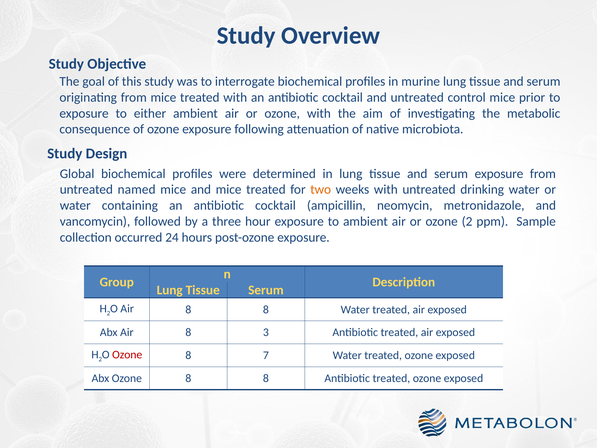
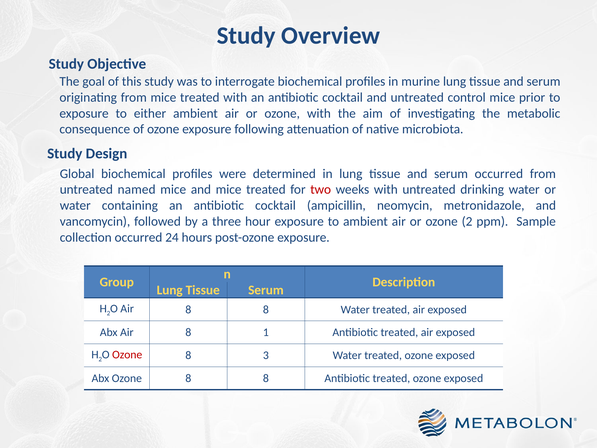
serum exposure: exposure -> occurred (499, 174)
two colour: orange -> red (321, 189)
3: 3 -> 1 (266, 332)
7: 7 -> 3 (266, 355)
